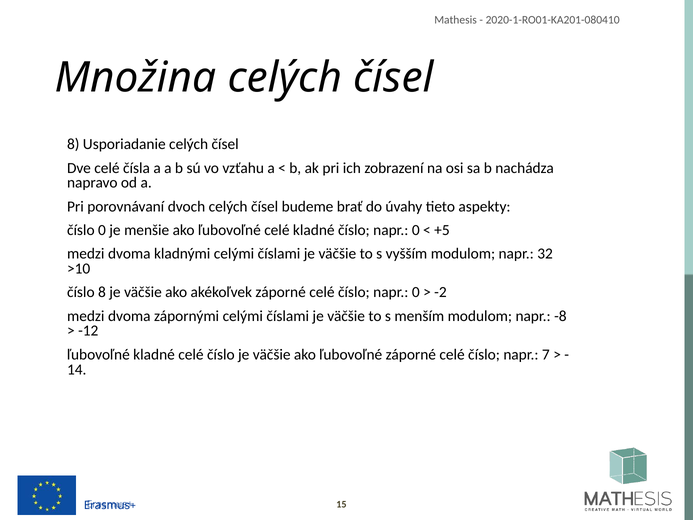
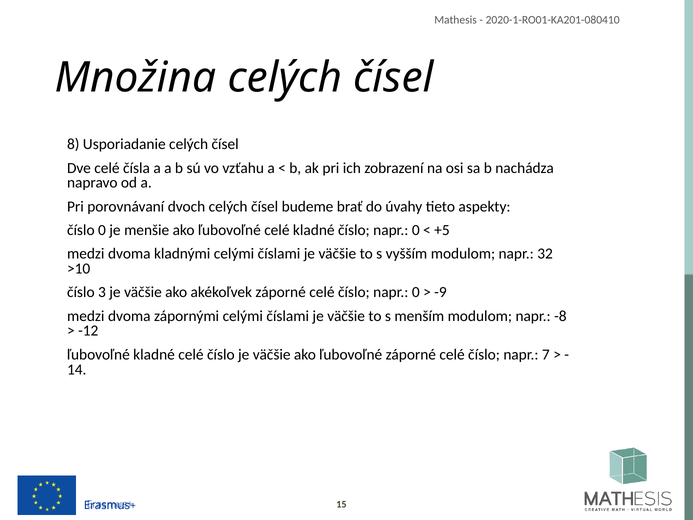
číslo 8: 8 -> 3 (102, 292)
-2: -2 -> -9 (440, 292)
